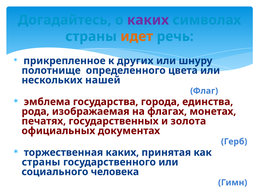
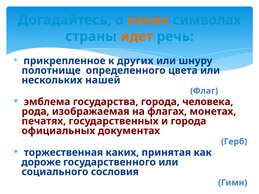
каких colour: purple -> orange (148, 20)
единства: единства -> человека (208, 102)
и золота: золота -> города (188, 121)
страны: страны -> дороже (41, 162)
человека: человека -> сословия (115, 172)
